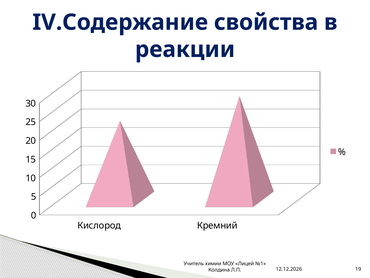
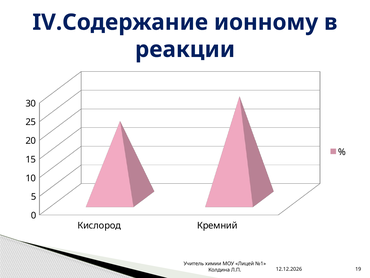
свойства: свойства -> ионному (266, 22)
